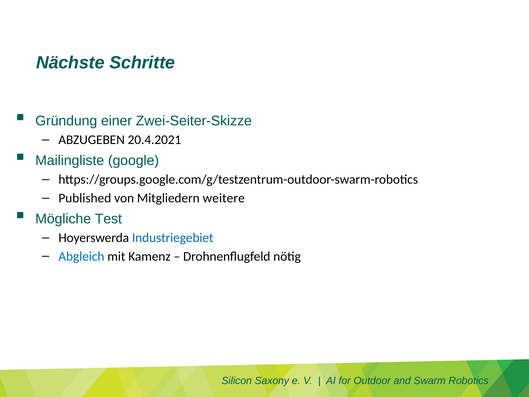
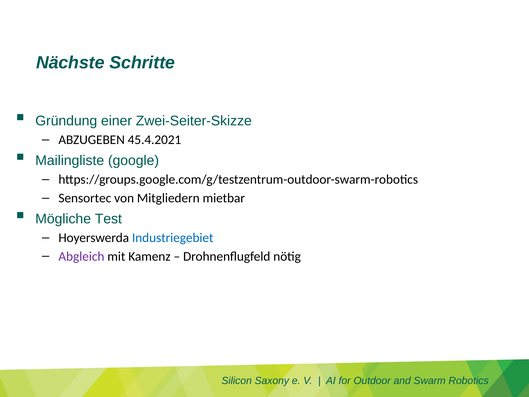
20.4.2021: 20.4.2021 -> 45.4.2021 (154, 140)
Published: Published -> Sensortec (85, 198)
weitere: weitere -> mietbar (224, 198)
Abgleich colour: blue -> purple (81, 256)
